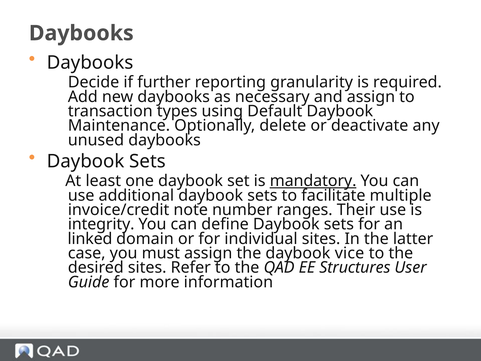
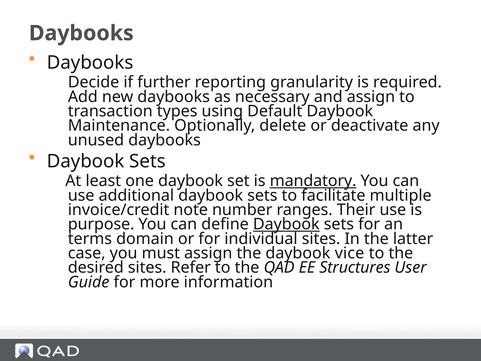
integrity: integrity -> purpose (101, 224)
Daybook underline: none -> present (286, 224)
linked: linked -> terms (90, 239)
